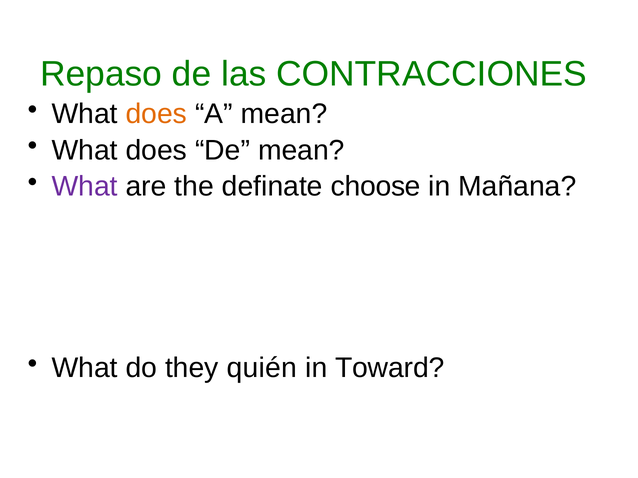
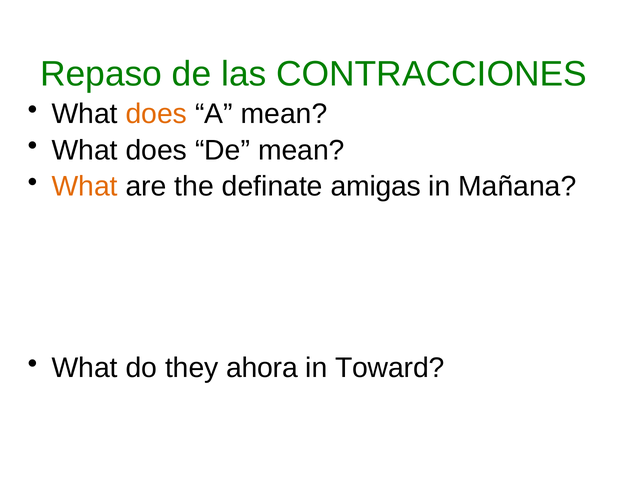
What colour: purple -> orange (85, 187)
choose: choose -> amigas (376, 187)
quién: quién -> ahora (262, 368)
